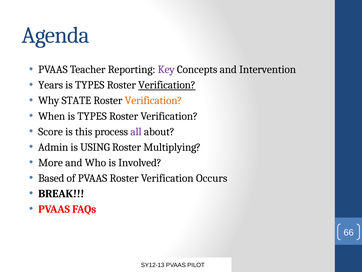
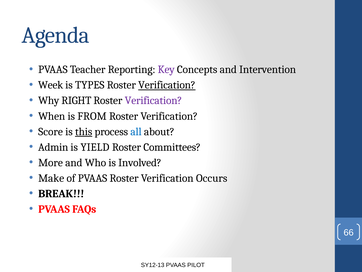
Years: Years -> Week (51, 85)
STATE: STATE -> RIGHT (76, 100)
Verification colour: orange -> purple (153, 100)
When is TYPES: TYPES -> FROM (92, 116)
this underline: none -> present (84, 131)
all colour: purple -> blue (136, 131)
USING: USING -> YIELD (95, 147)
Multiplying: Multiplying -> Committees (172, 147)
Based: Based -> Make (51, 178)
